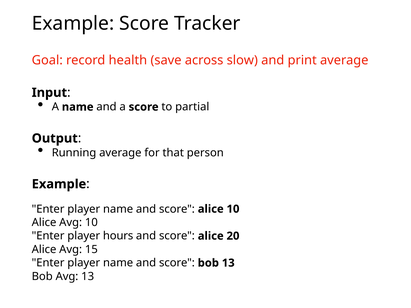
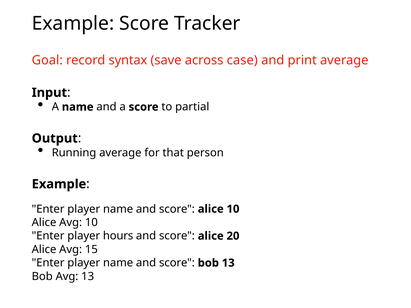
health: health -> syntax (128, 60)
slow: slow -> case (242, 60)
